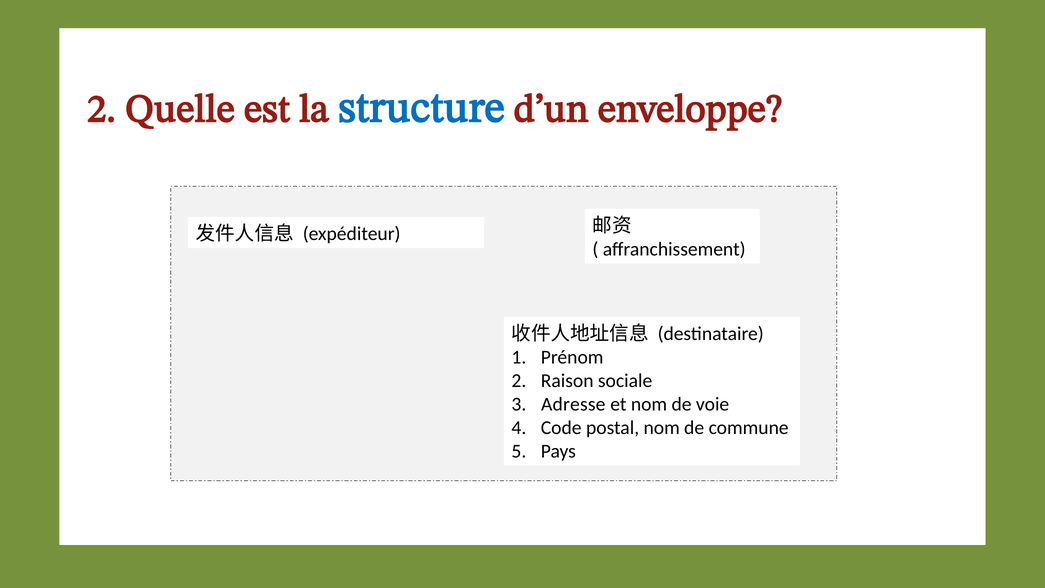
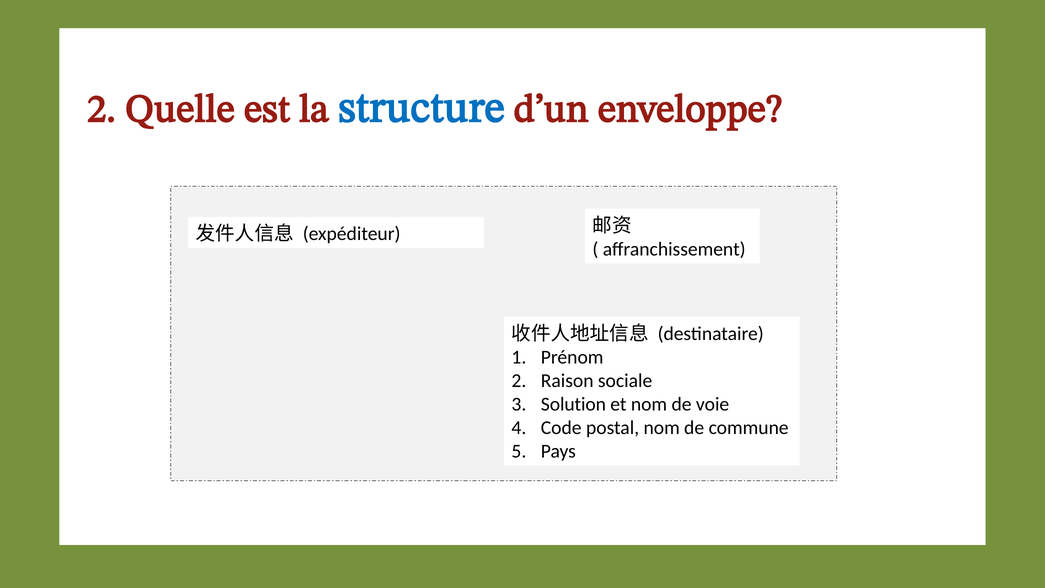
Adresse: Adresse -> Solution (573, 404)
